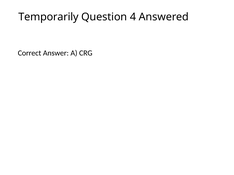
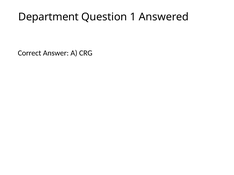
Temporarily: Temporarily -> Department (48, 17)
4: 4 -> 1 (133, 17)
